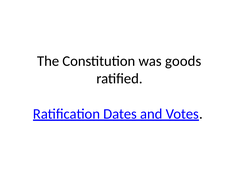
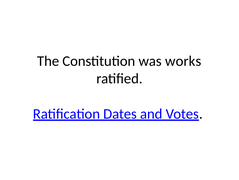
goods: goods -> works (183, 61)
